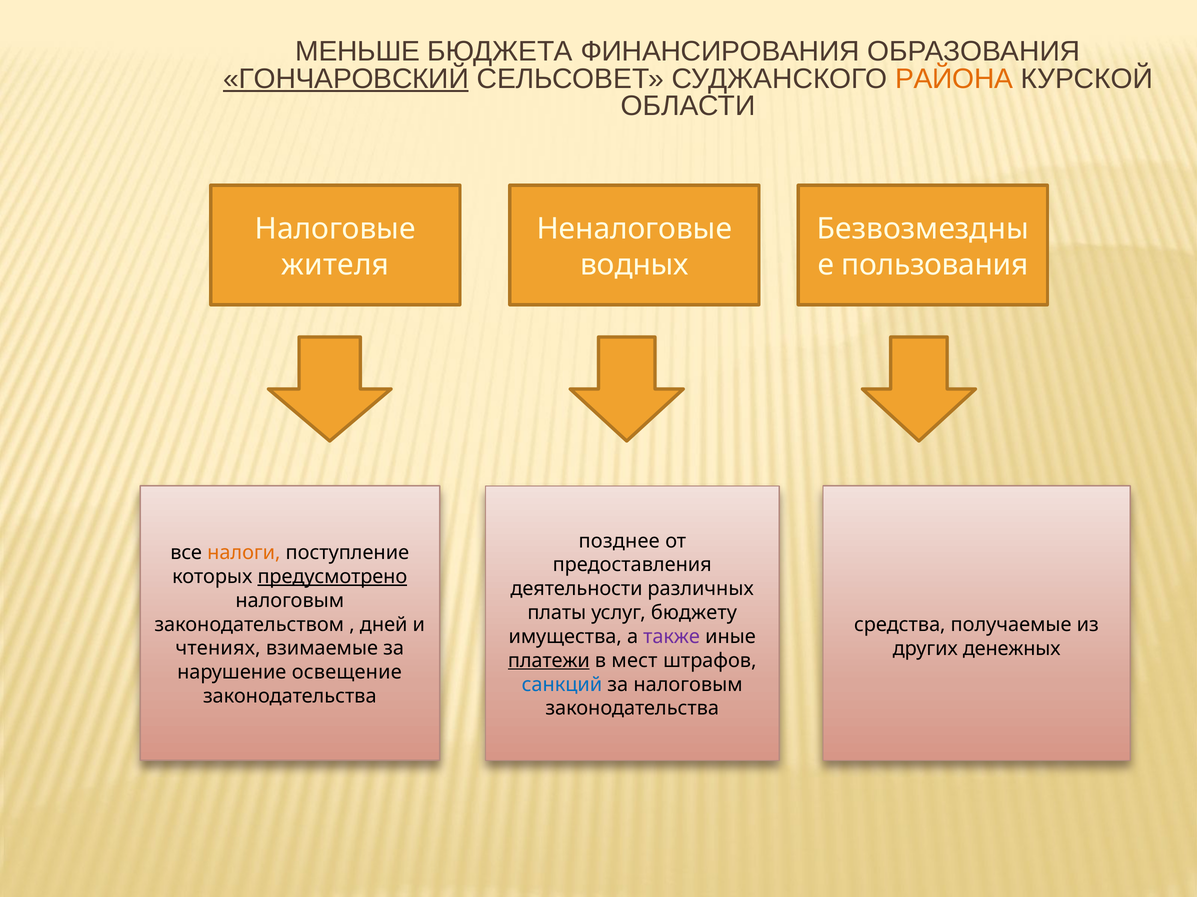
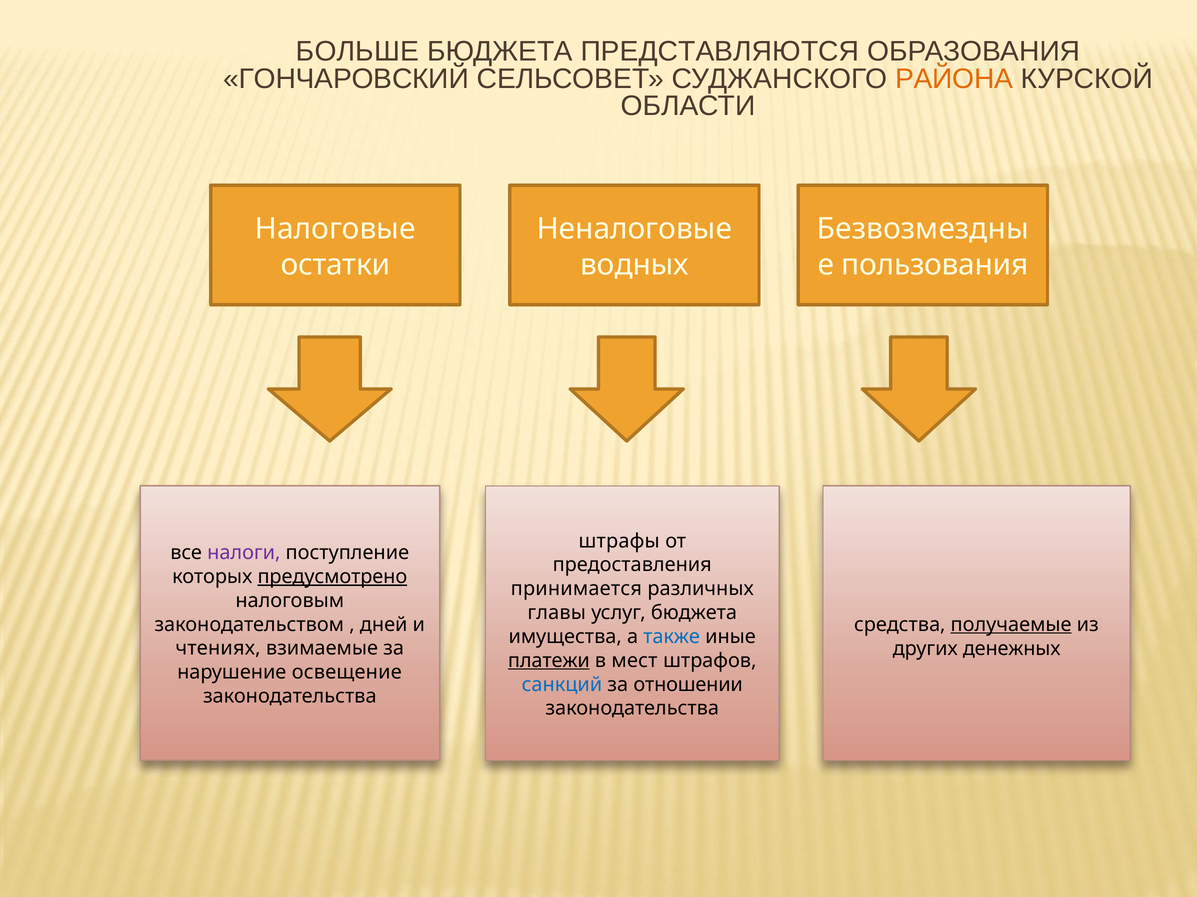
МЕНЬШЕ: МЕНЬШЕ -> БОЛЬШЕ (357, 52)
ФИНАНСИРОВАНИЯ: ФИНАНСИРОВАНИЯ -> ПРЕДСТАВЛЯЮТСЯ (720, 52)
ГОНЧАРОВСКИЙ underline: present -> none (346, 79)
жителя: жителя -> остатки (335, 265)
позднее: позднее -> штрафы (619, 541)
налоги colour: orange -> purple (244, 553)
деятельности: деятельности -> принимается (576, 589)
платы: платы -> главы (557, 613)
услуг бюджету: бюджету -> бюджета (694, 613)
получаемые underline: none -> present (1011, 625)
также colour: purple -> blue (672, 637)
за налоговым: налоговым -> отношении (688, 685)
